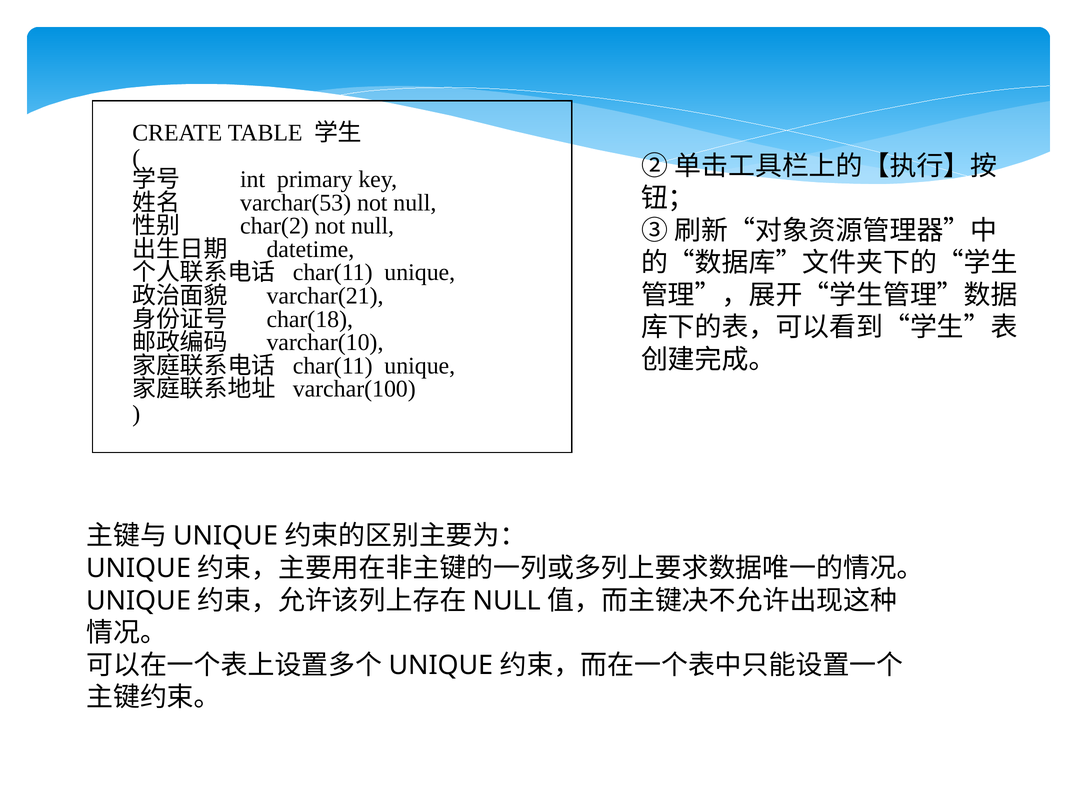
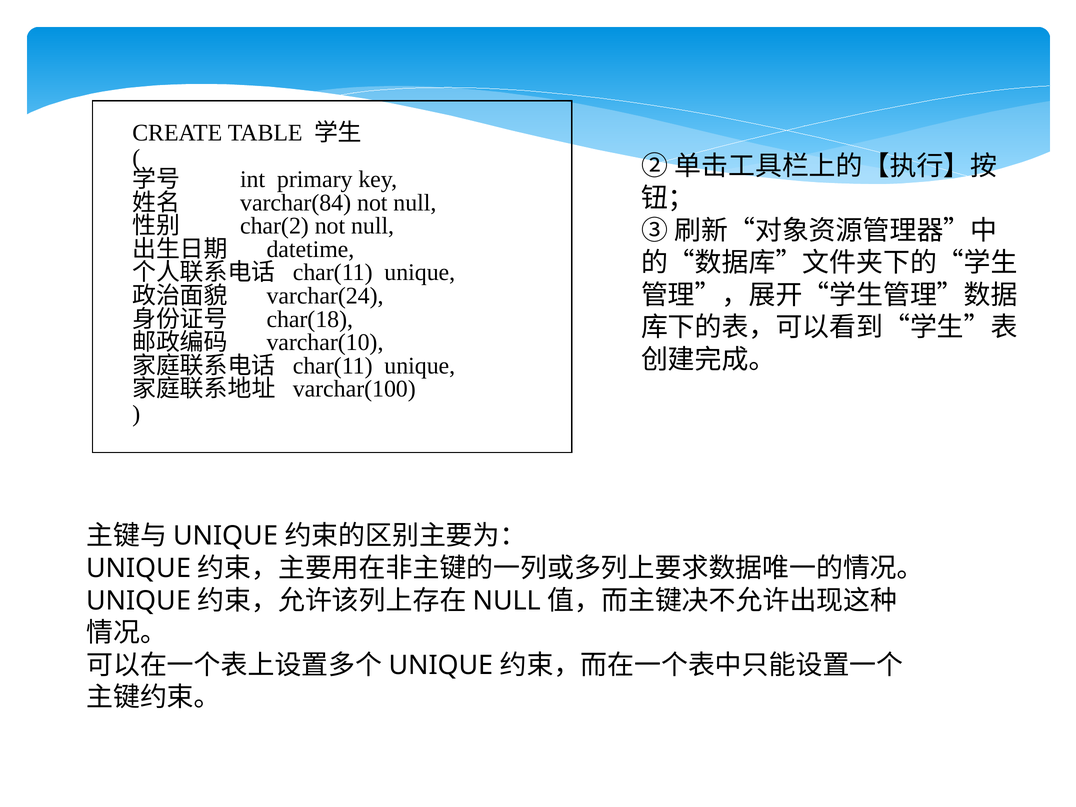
varchar(53: varchar(53 -> varchar(84 (296, 203)
varchar(21: varchar(21 -> varchar(24 (325, 296)
